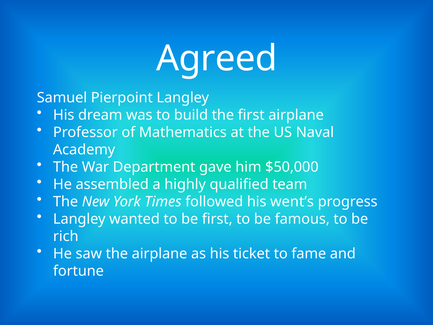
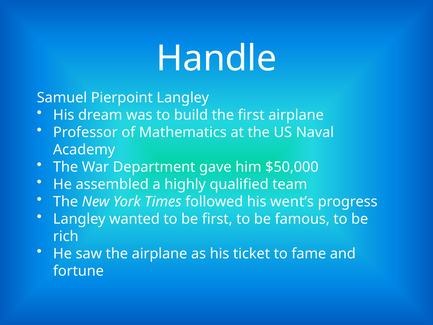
Agreed: Agreed -> Handle (217, 58)
